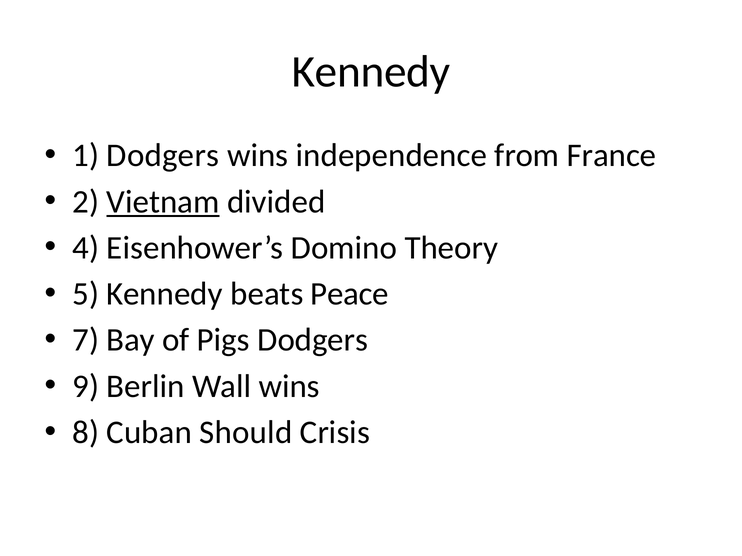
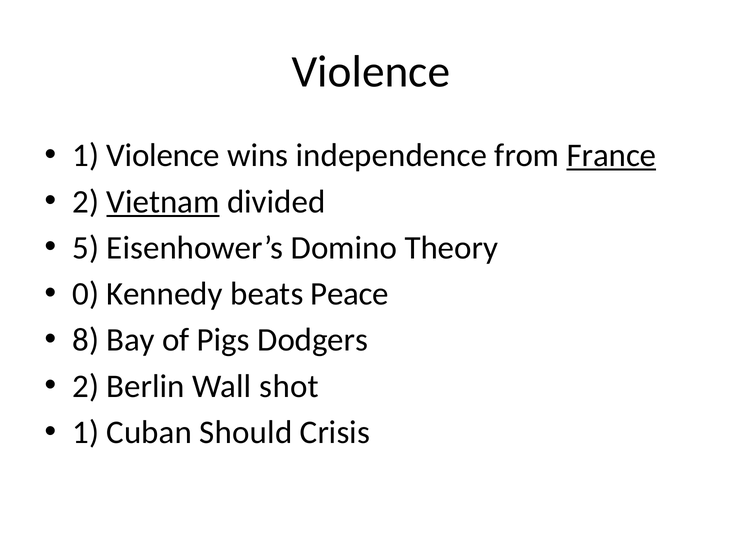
Kennedy: Kennedy -> Violence (371, 72)
1 Dodgers: Dodgers -> Violence (163, 156)
France underline: none -> present (611, 156)
4: 4 -> 5 (86, 248)
5: 5 -> 0 (86, 294)
7: 7 -> 8 (86, 340)
9: 9 -> 2 (86, 387)
Wall wins: wins -> shot (289, 387)
8: 8 -> 1 (86, 433)
